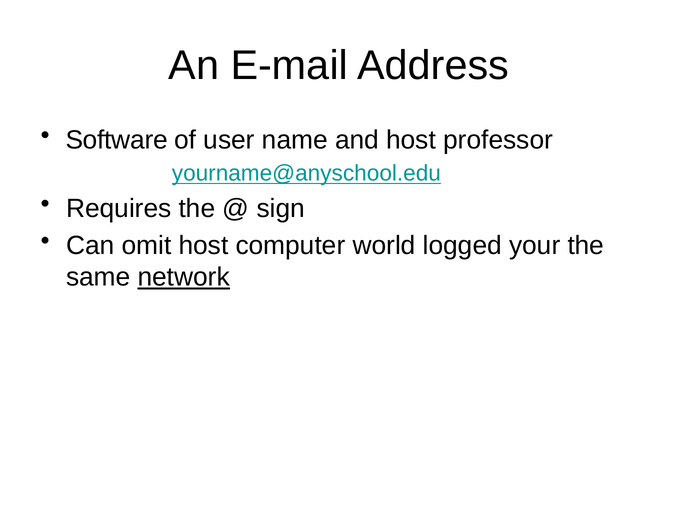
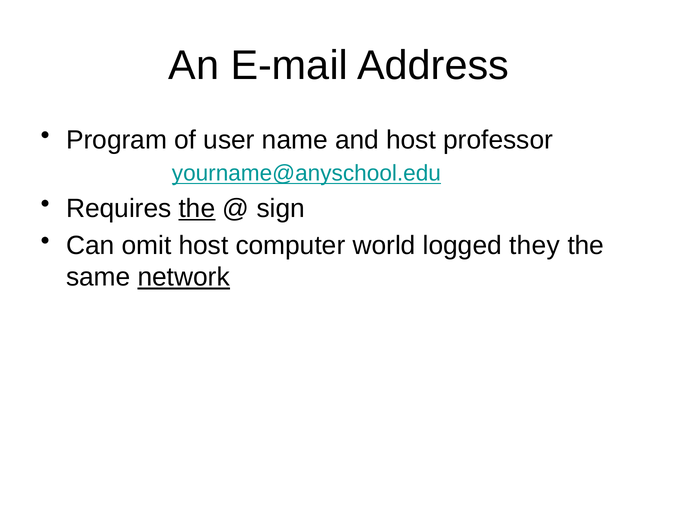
Software: Software -> Program (117, 140)
the underline: none -> present (197, 208)
your: your -> they (535, 245)
